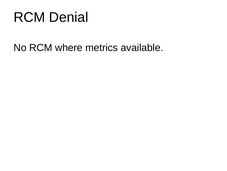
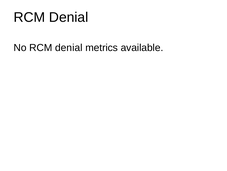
No RCM where: where -> denial (69, 48)
